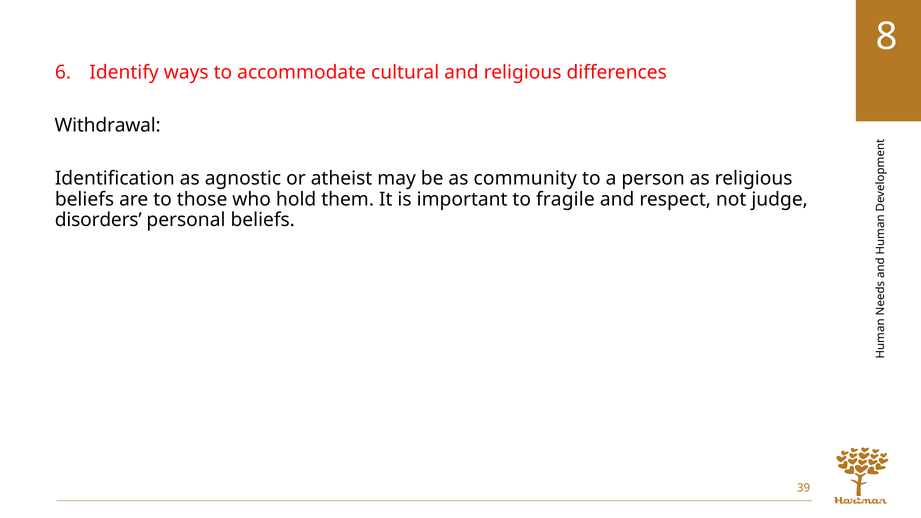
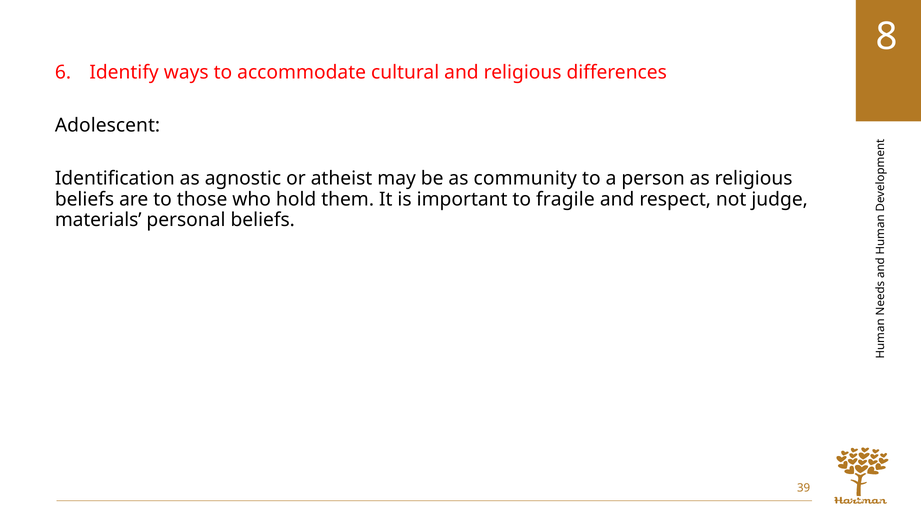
Withdrawal: Withdrawal -> Adolescent (108, 126)
disorders: disorders -> materials (98, 220)
